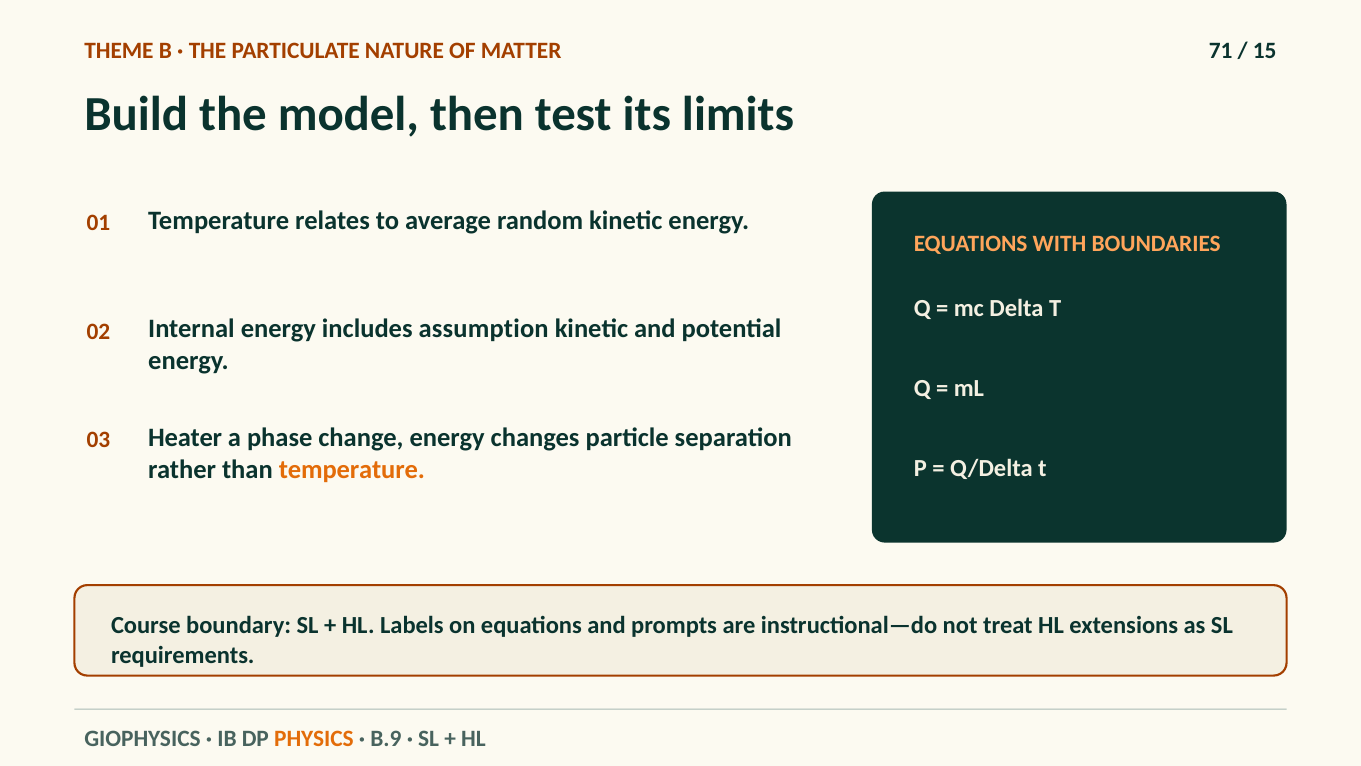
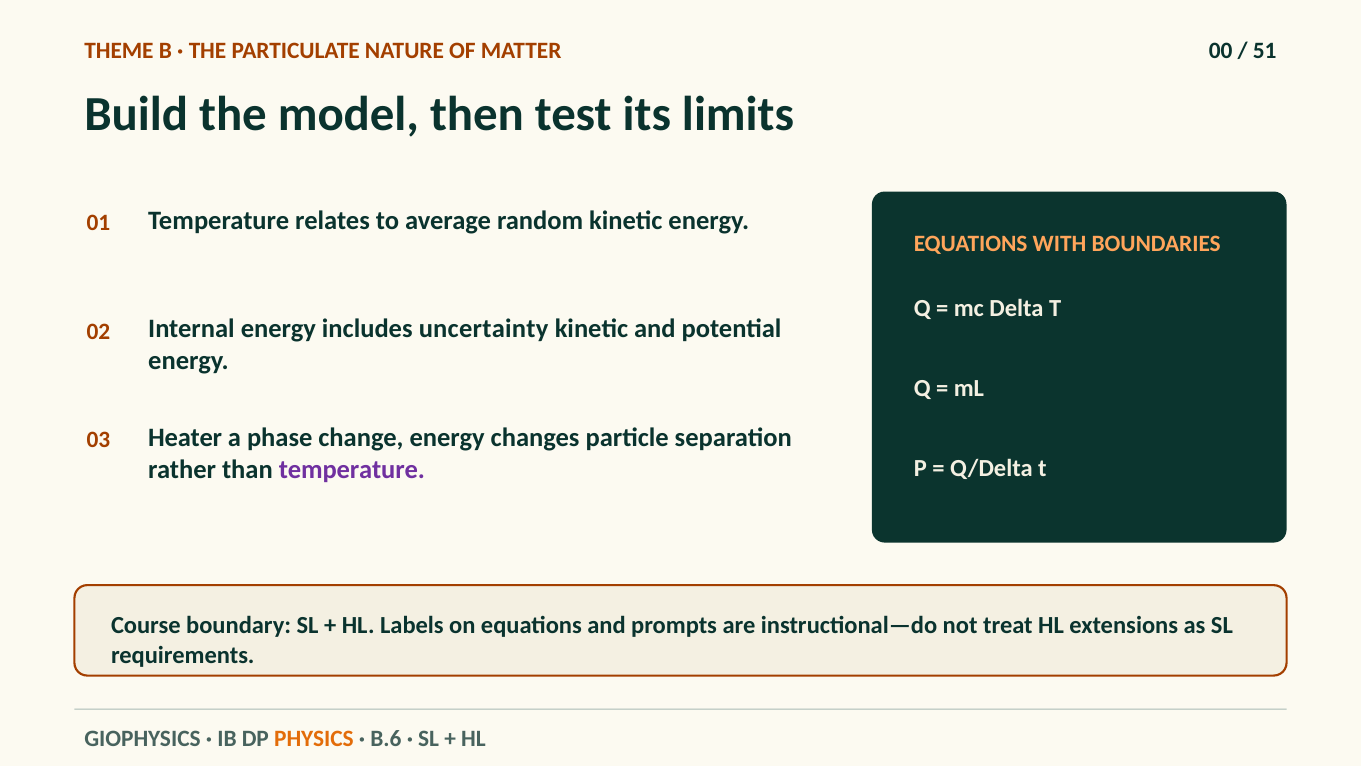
71: 71 -> 00 (1221, 50)
15: 15 -> 51 (1265, 50)
assumption: assumption -> uncertainty (484, 329)
temperature colour: orange -> purple (352, 469)
B.9: B.9 -> B.6 (386, 738)
